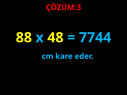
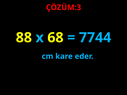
48: 48 -> 68 (55, 38)
